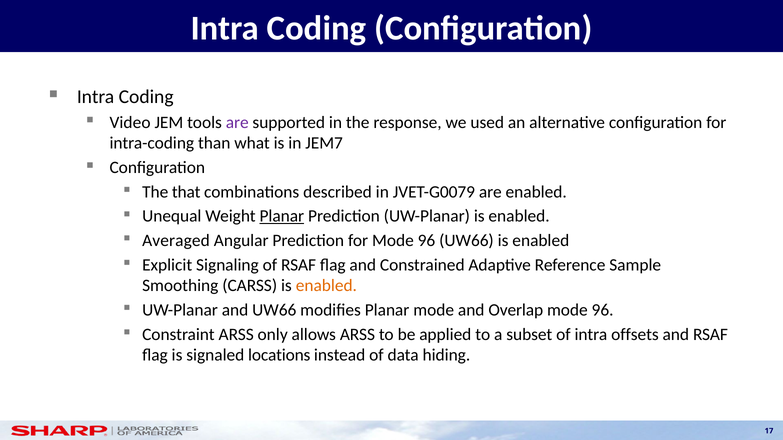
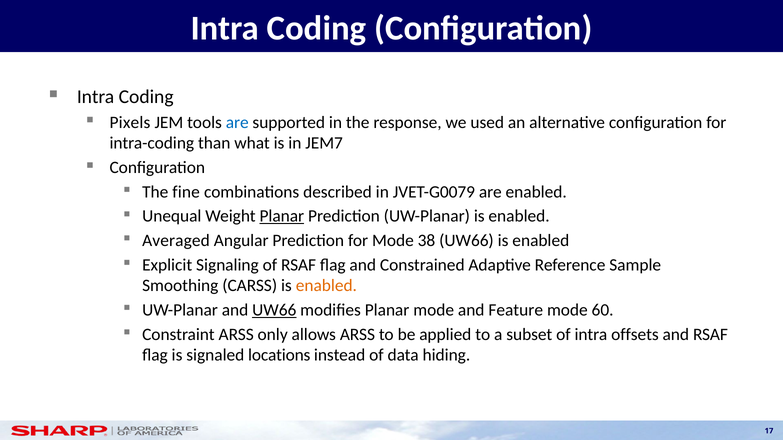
Video: Video -> Pixels (130, 123)
are colour: purple -> blue (237, 123)
that: that -> fine (186, 192)
for Mode 96: 96 -> 38 (427, 241)
UW66 underline: none -> present (274, 310)
Overlap: Overlap -> Feature (516, 310)
96: 96 -> 60 (603, 310)
